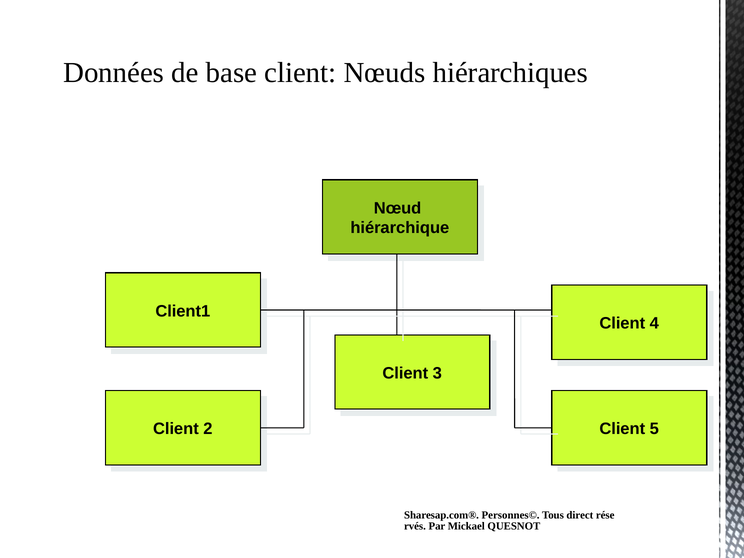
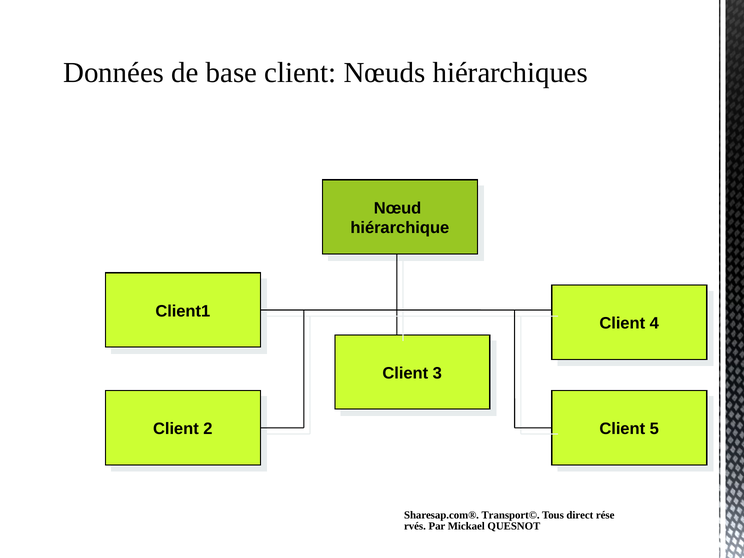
Personnes©: Personnes© -> Transport© (511, 515)
